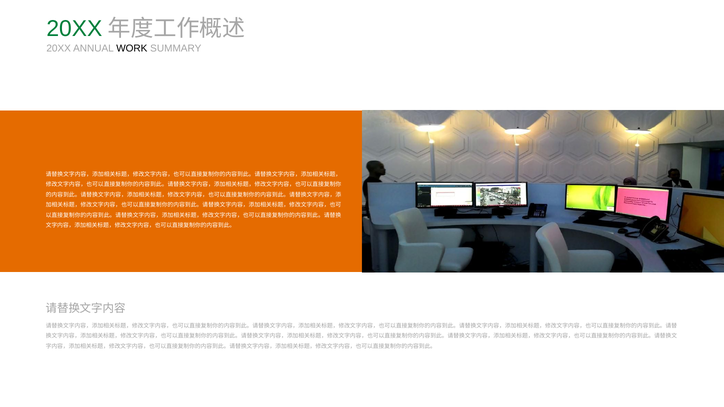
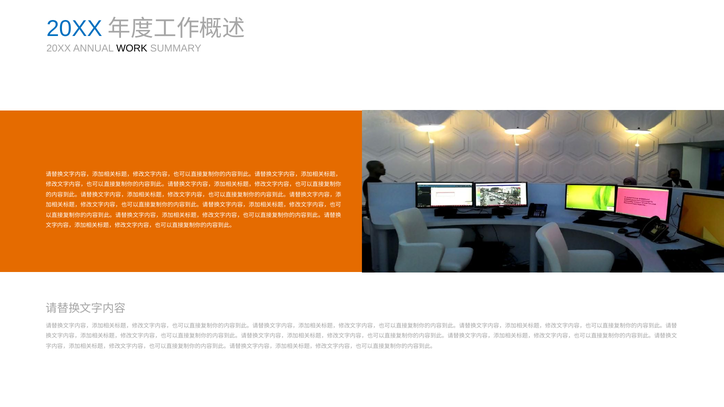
20XX colour: green -> blue (74, 29)
